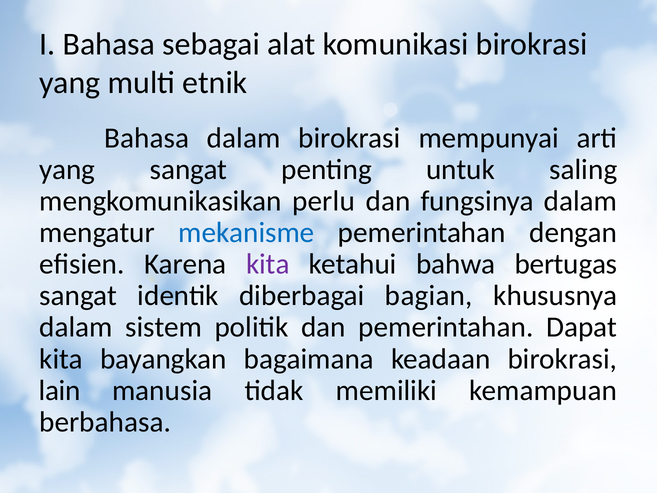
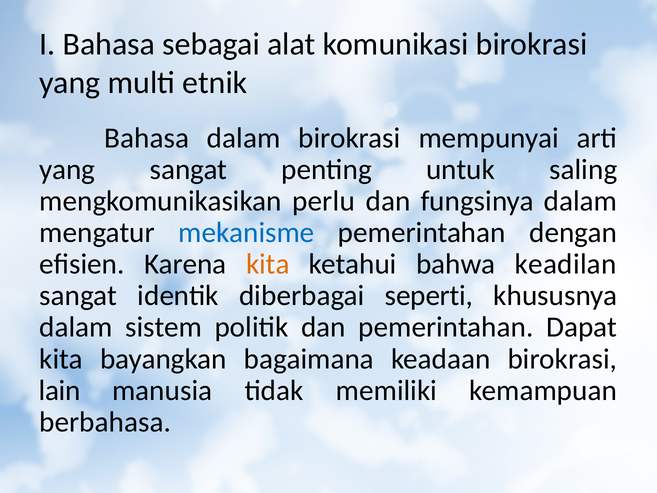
kita colour: purple -> orange (268, 264)
bertugas: bertugas -> keadilan (566, 264)
bagian: bagian -> seperti (429, 296)
